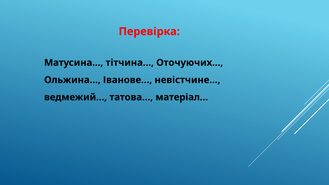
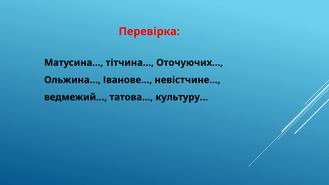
матеріал…: матеріал… -> культуру… (182, 97)
